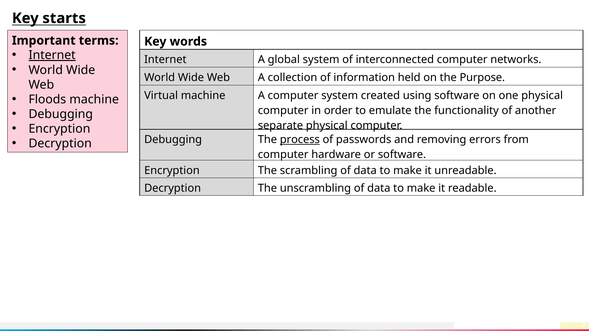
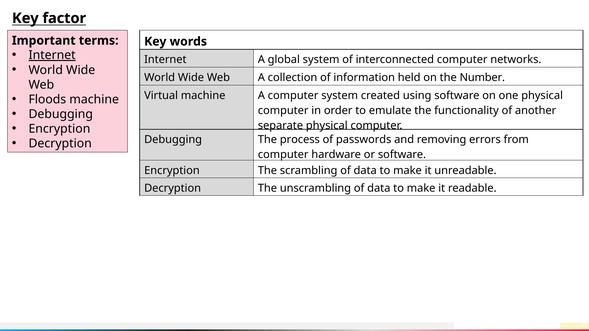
starts: starts -> factor (64, 18)
Purpose: Purpose -> Number (482, 78)
process underline: present -> none (300, 140)
